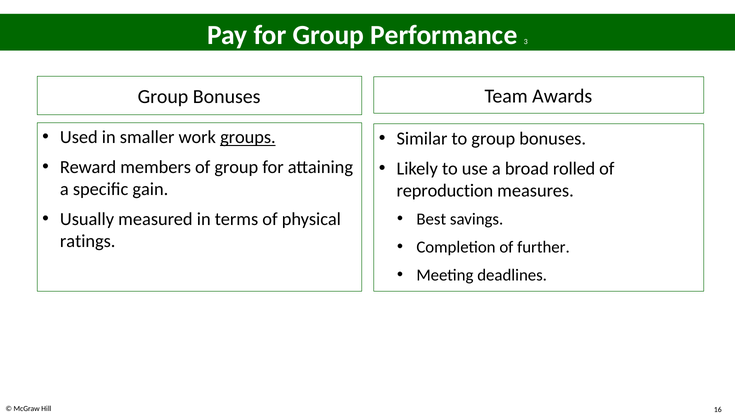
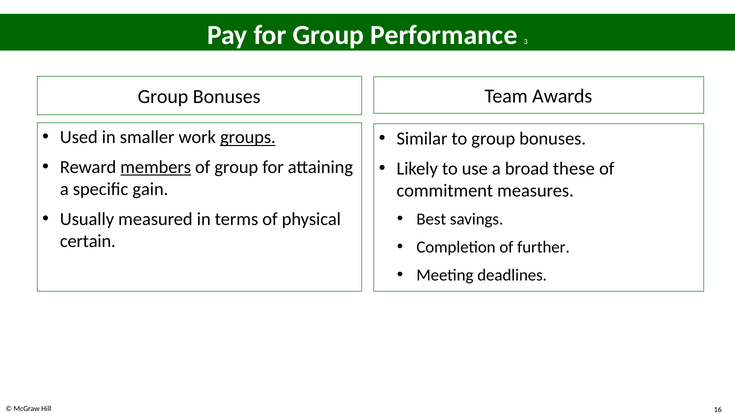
members underline: none -> present (156, 167)
rolled: rolled -> these (574, 168)
reproduction: reproduction -> commitment (445, 190)
ratings: ratings -> certain (88, 241)
